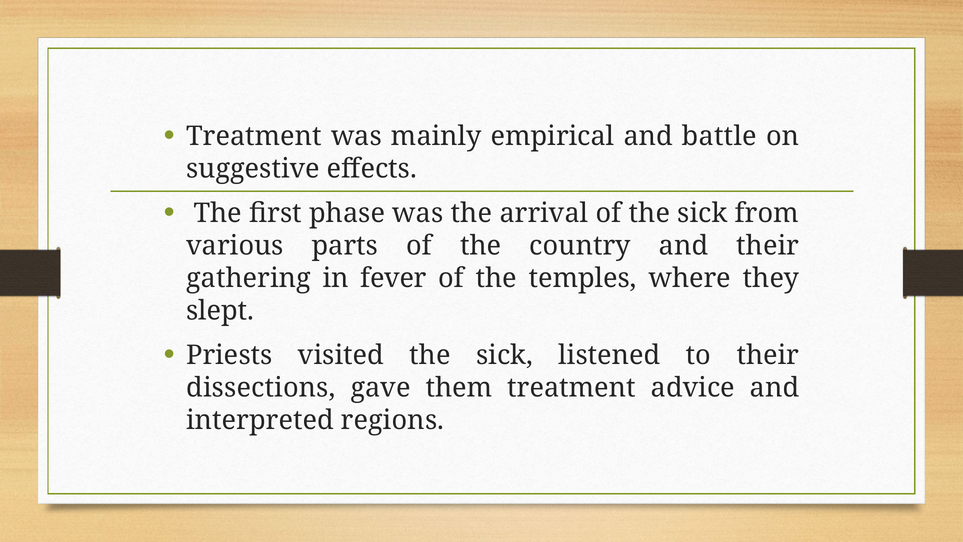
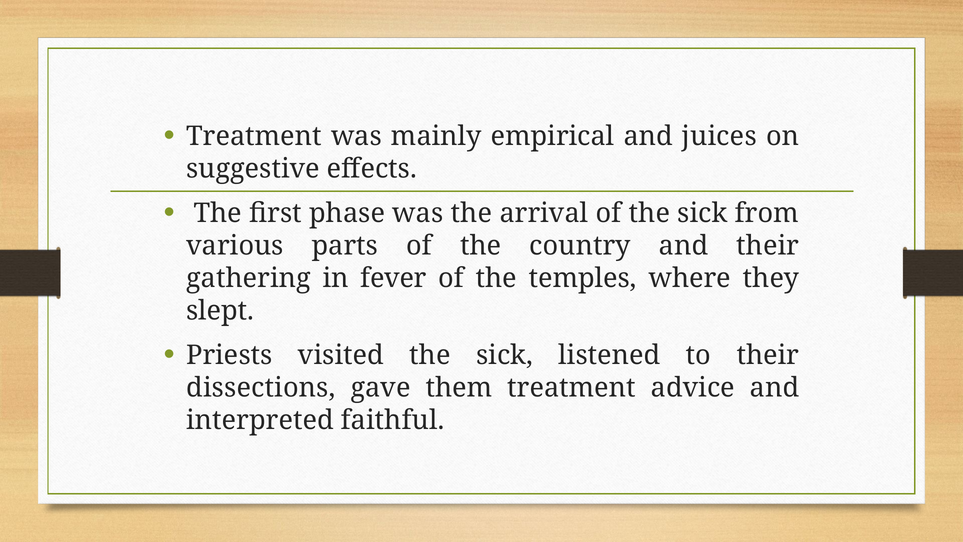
battle: battle -> juices (719, 136)
regions: regions -> faithful (393, 420)
